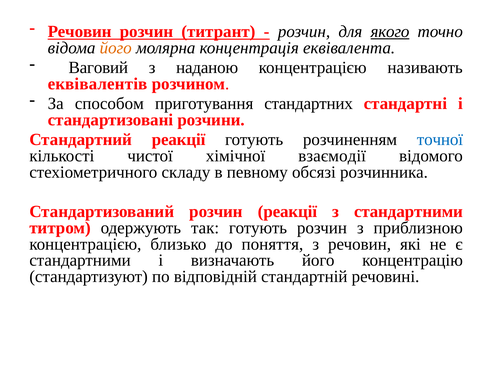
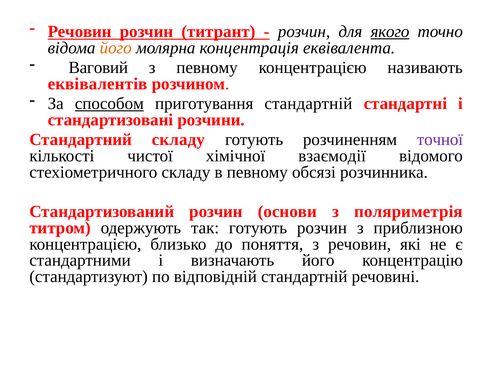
з наданою: наданою -> певному (207, 67)
способом underline: none -> present (109, 103)
приготування стандартних: стандартних -> стандартній (308, 103)
Стандартний реакції: реакції -> складу (178, 139)
точної colour: blue -> purple (440, 139)
розчин реакції: реакції -> основи (287, 211)
з стандартними: стандартними -> поляриметрія (408, 211)
